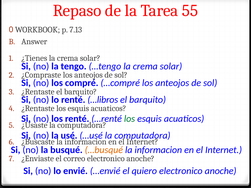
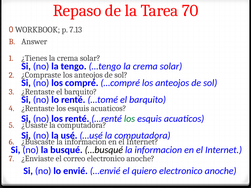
55: 55 -> 70 (190, 11)
…libros: …libros -> …tomé (103, 100)
…busqué colour: orange -> black (104, 150)
